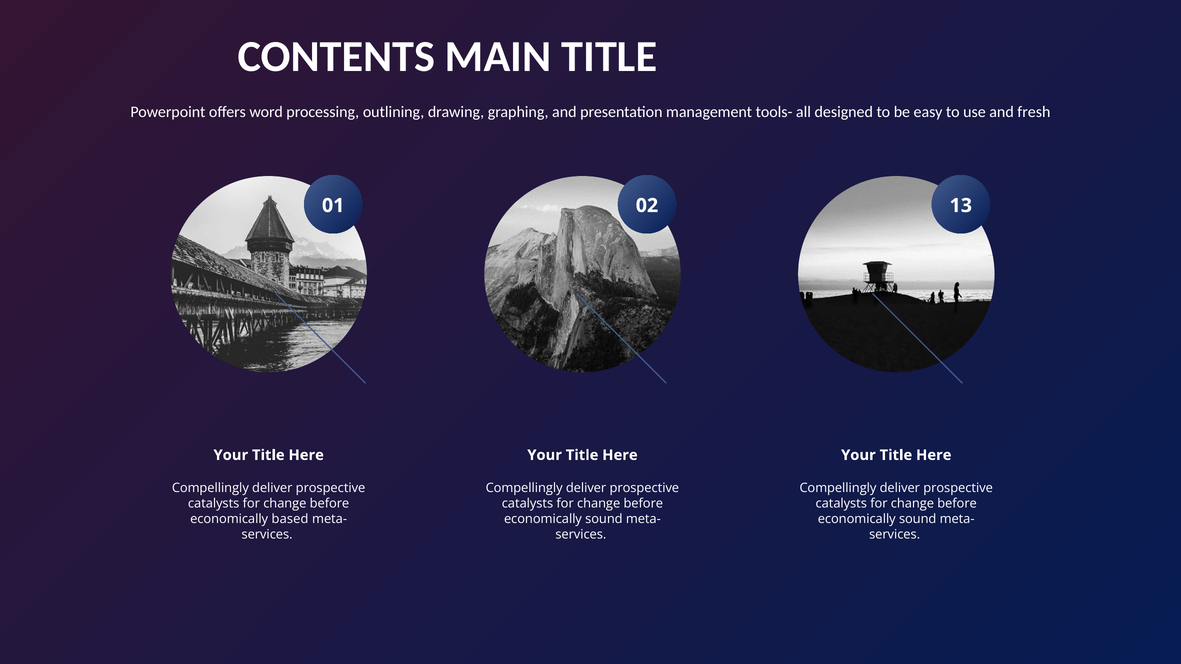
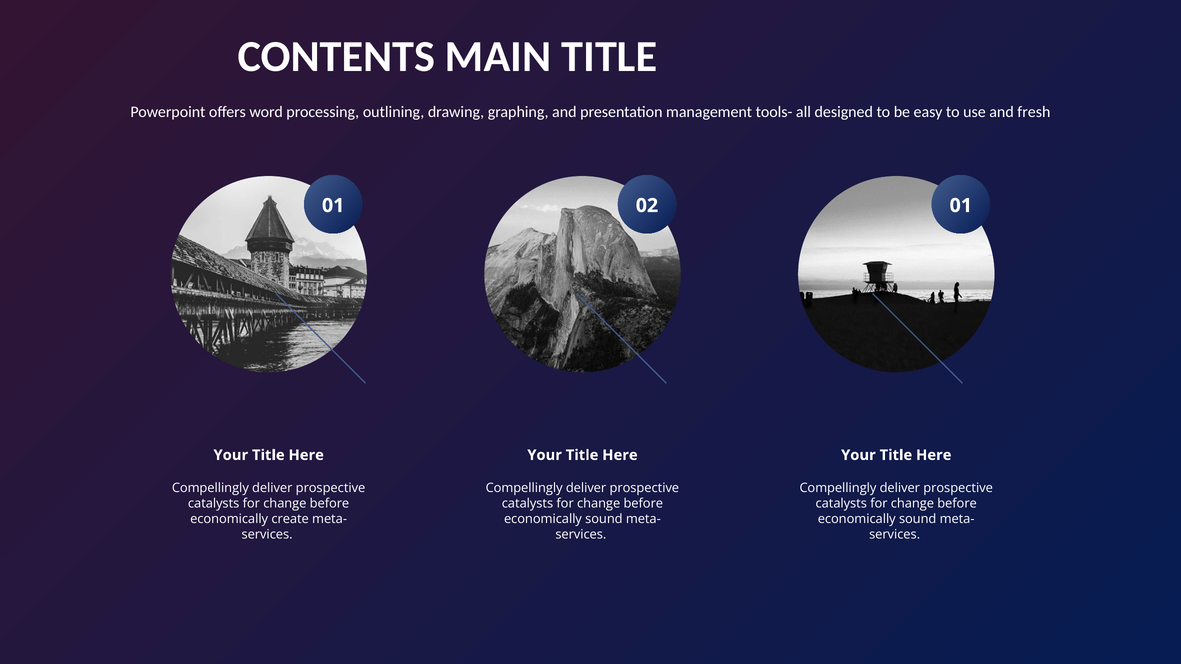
02 13: 13 -> 01 (961, 206)
based: based -> create (290, 519)
